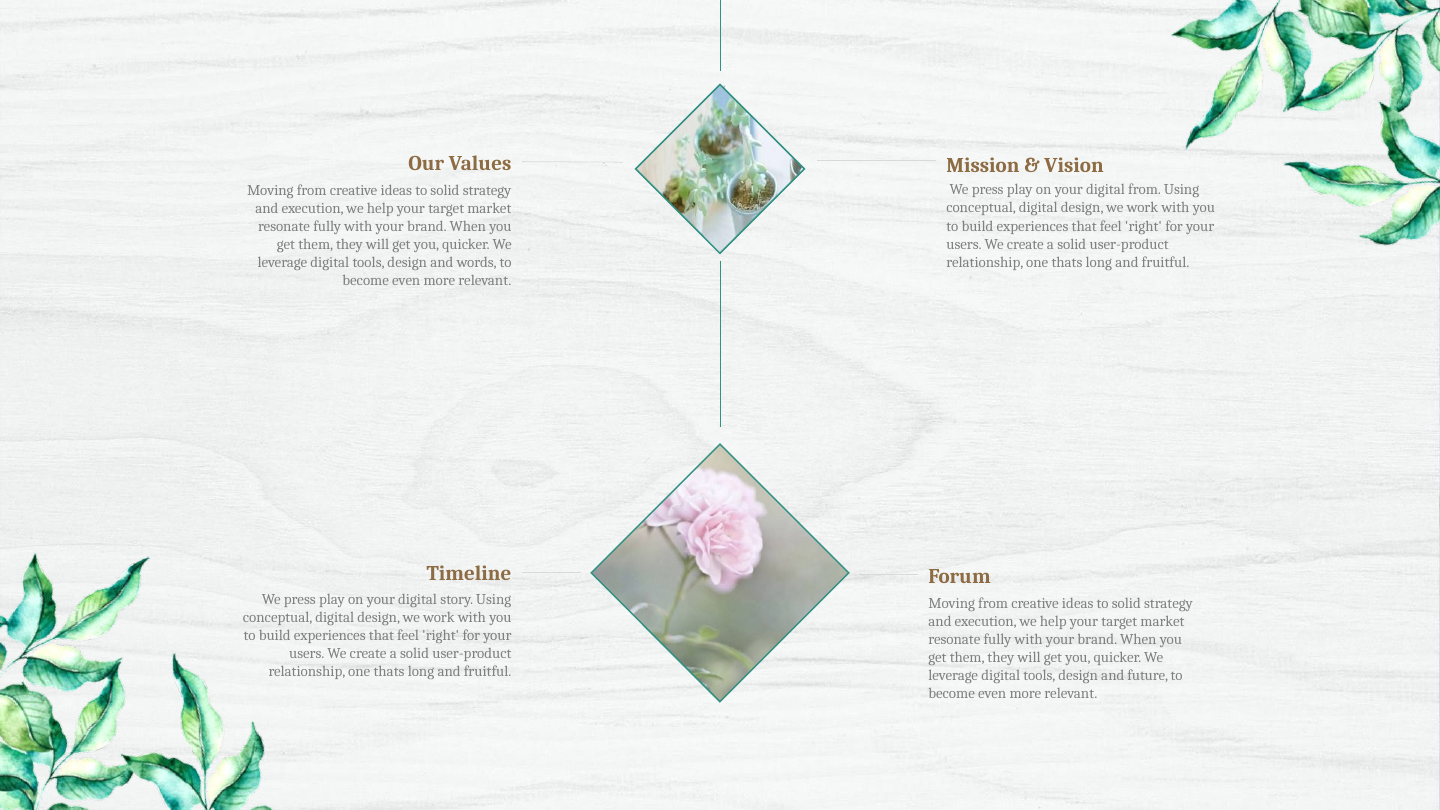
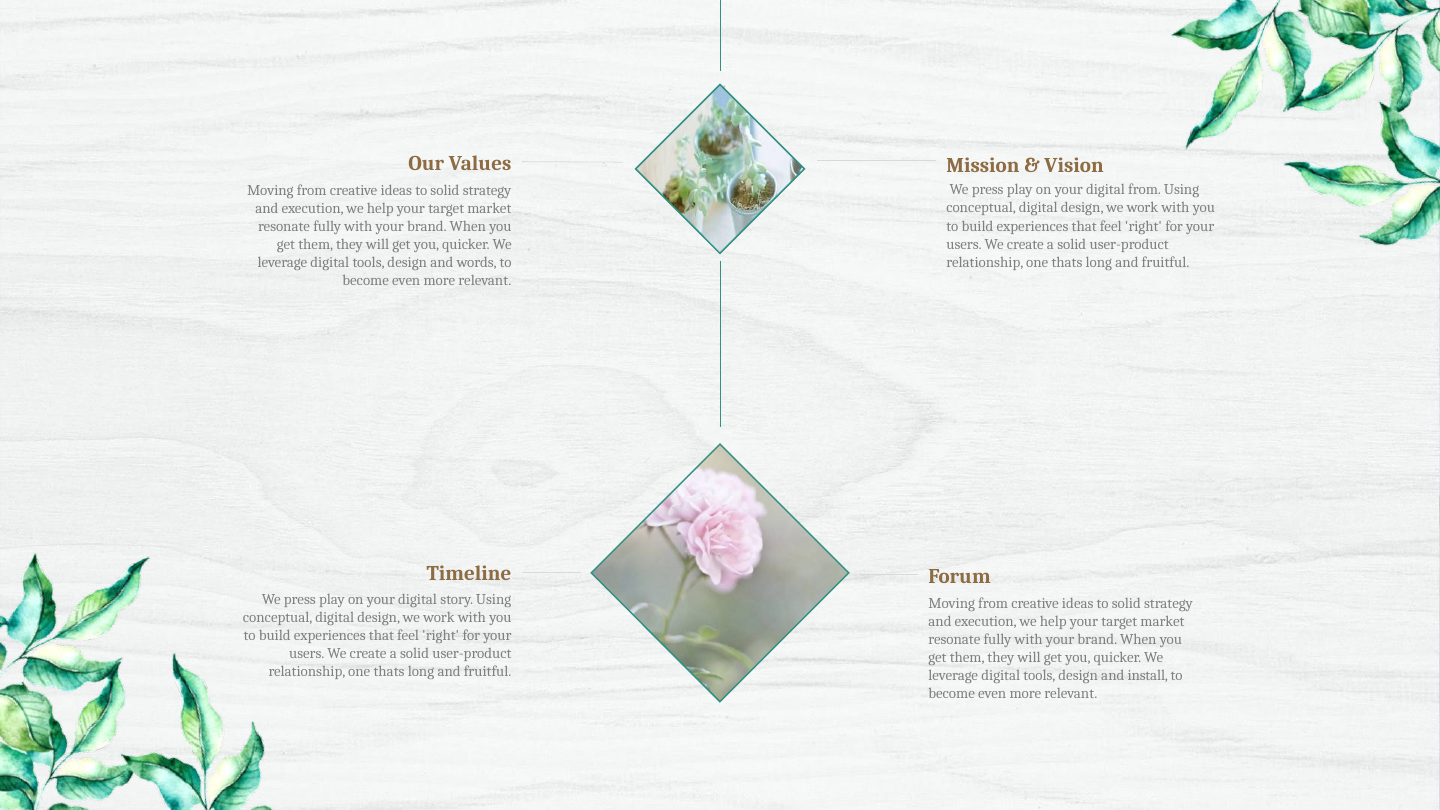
future: future -> install (1148, 676)
